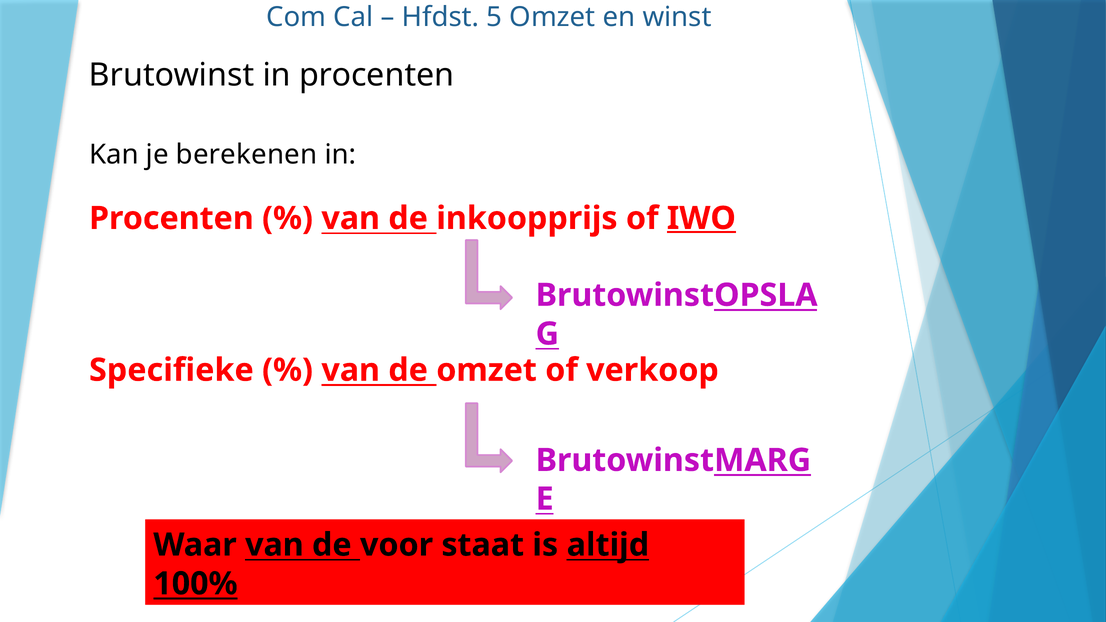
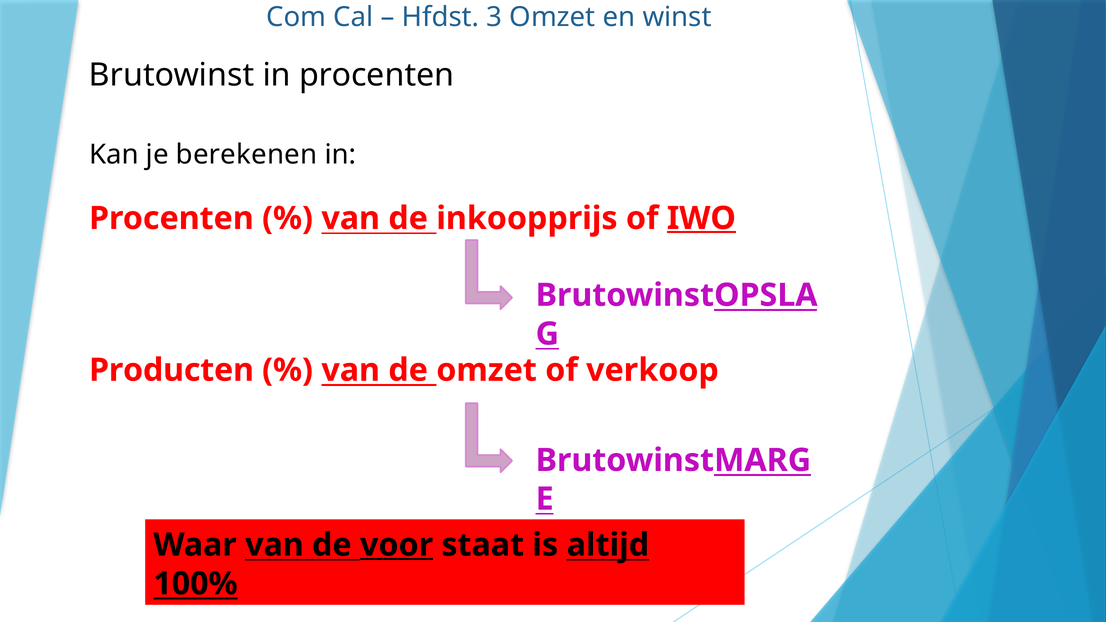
5: 5 -> 3 (494, 17)
Specifieke: Specifieke -> Producten (172, 370)
voor underline: none -> present (397, 545)
